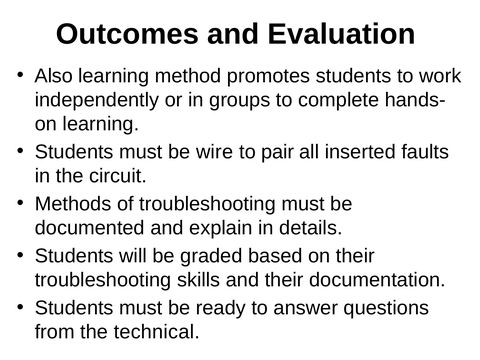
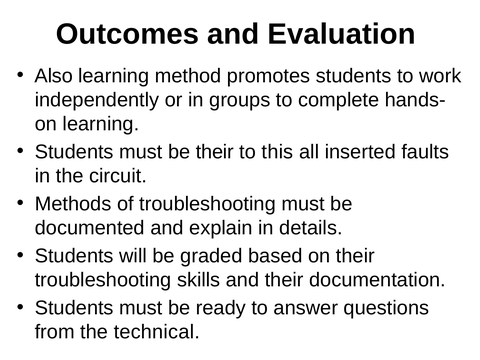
be wire: wire -> their (215, 152)
pair: pair -> this (277, 152)
